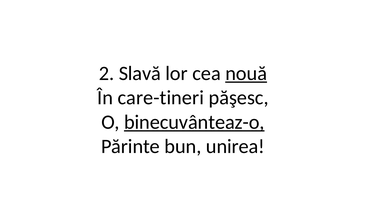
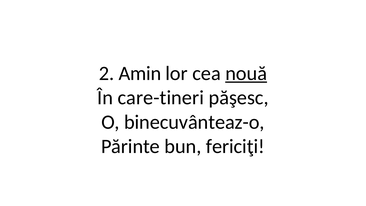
Slavă: Slavă -> Amin (140, 73)
binecuvânteaz-o underline: present -> none (194, 122)
unirea: unirea -> fericiţi (235, 146)
